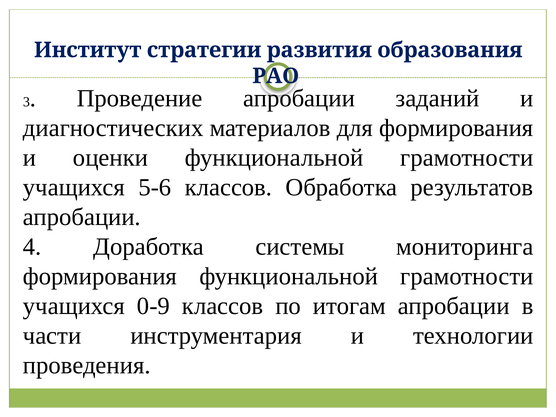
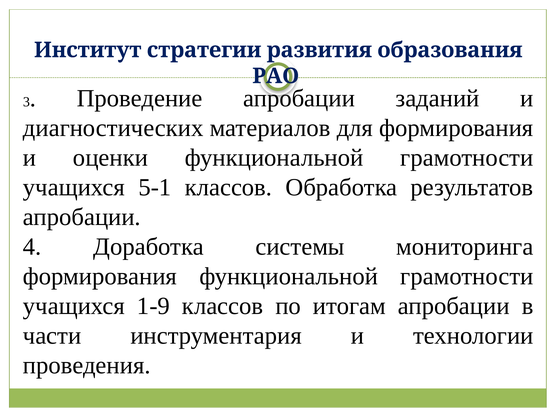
5-6: 5-6 -> 5-1 (155, 187)
0-9: 0-9 -> 1-9 (153, 306)
